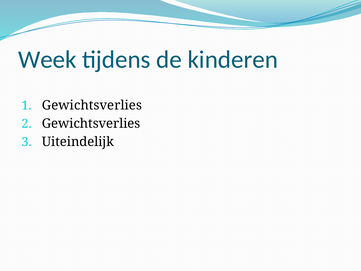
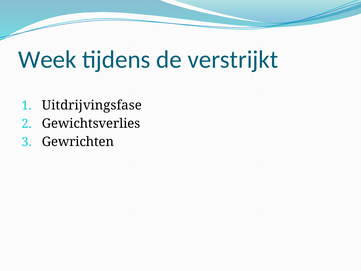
kinderen: kinderen -> verstrijkt (233, 60)
Gewichtsverlies: Gewichtsverlies -> Uitdrijvingsfase (92, 105)
Uiteindelijk: Uiteindelijk -> Gewrichten (78, 142)
